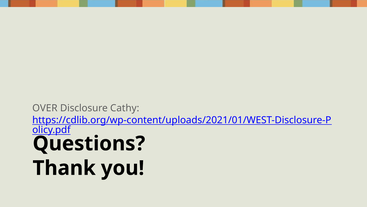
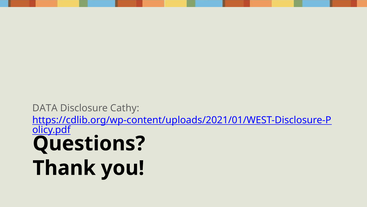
OVER: OVER -> DATA (45, 108)
